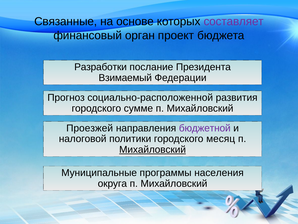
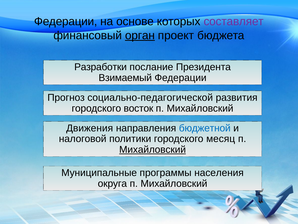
Связанные: Связанные -> Федерации (66, 21)
орган underline: none -> present (140, 35)
социально-расположенной: социально-расположенной -> социально-педагогической (150, 97)
сумме: сумме -> восток (138, 108)
Проезжей: Проезжей -> Движения (90, 128)
бюджетной colour: purple -> blue (205, 128)
